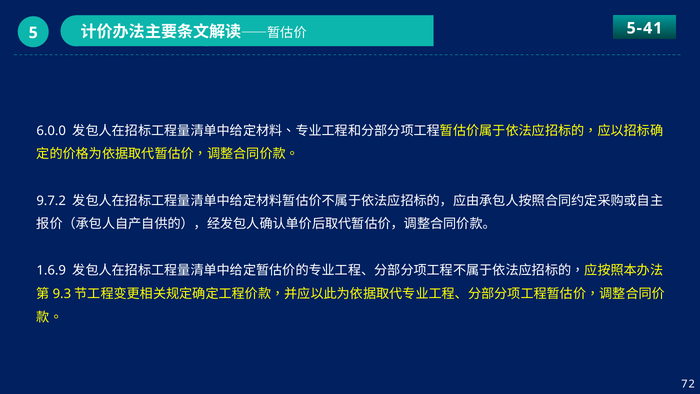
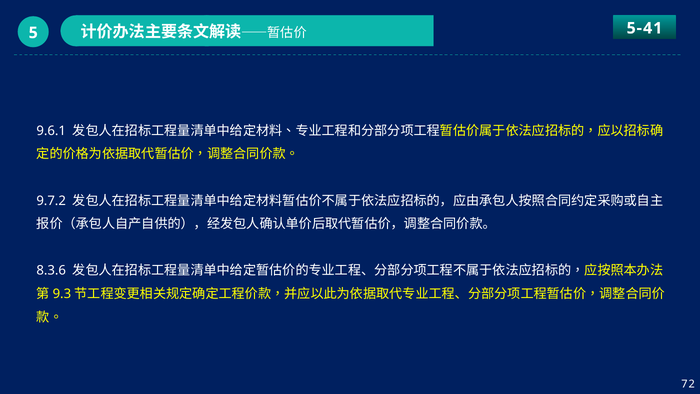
6.0.0: 6.0.0 -> 9.6.1 (51, 131)
1.6.9: 1.6.9 -> 8.3.6 (51, 271)
